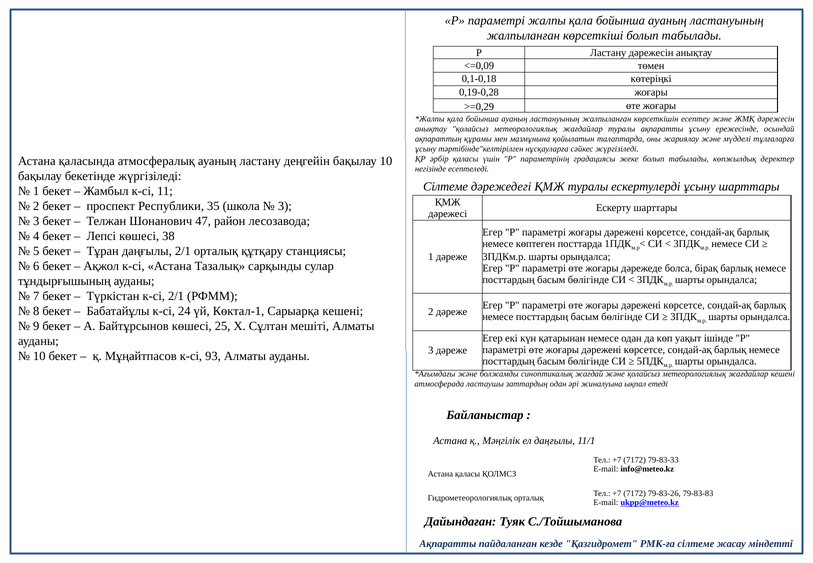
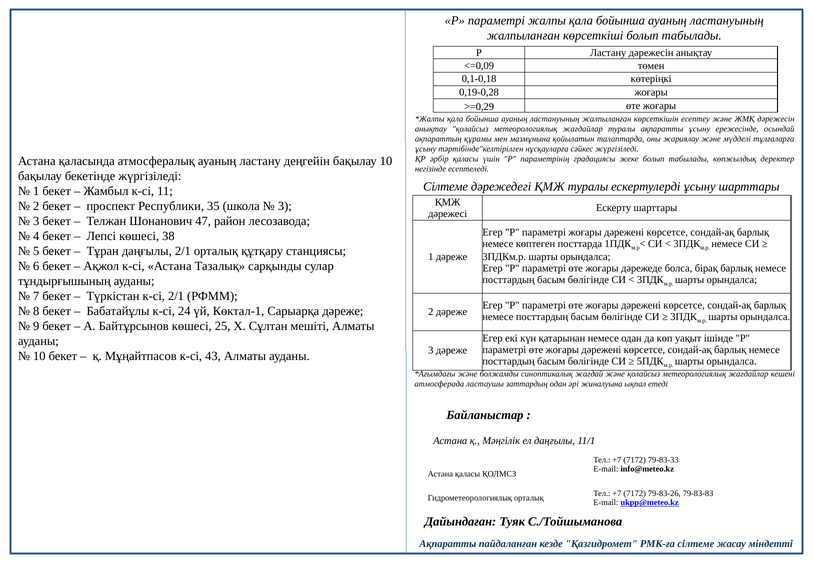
Сарыарқа кешені: кешені -> дәреже (343, 311)
93: 93 -> 43 (213, 356)
